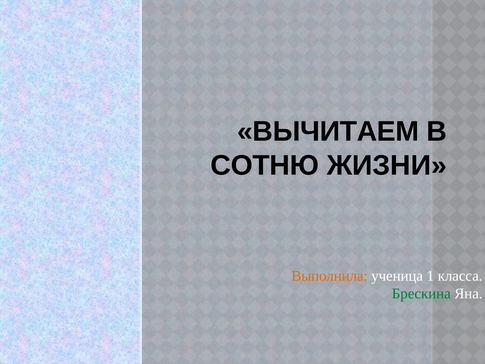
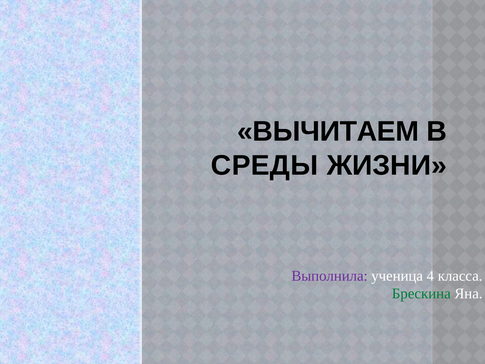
СОТНЮ: СОТНЮ -> СРЕДЫ (265, 165)
Выполнила colour: orange -> purple (330, 276)
1: 1 -> 4 (430, 276)
